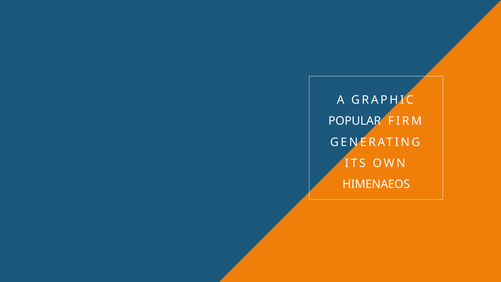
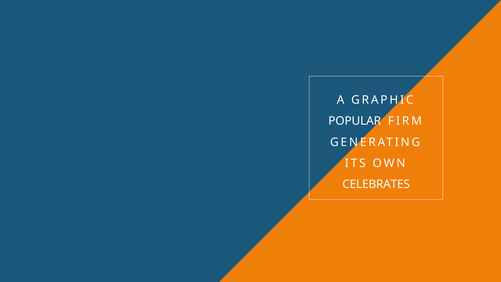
HIMENAEOS: HIMENAEOS -> CELEBRATES (376, 184)
